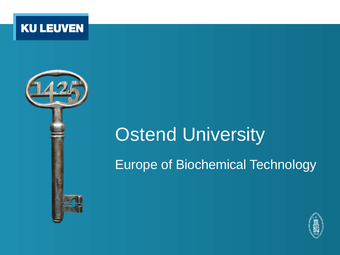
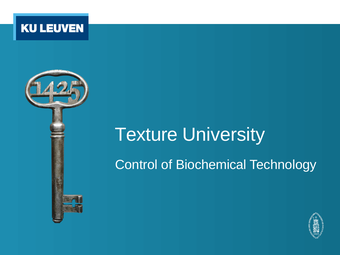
Ostend: Ostend -> Texture (146, 135)
Europe: Europe -> Control (136, 165)
